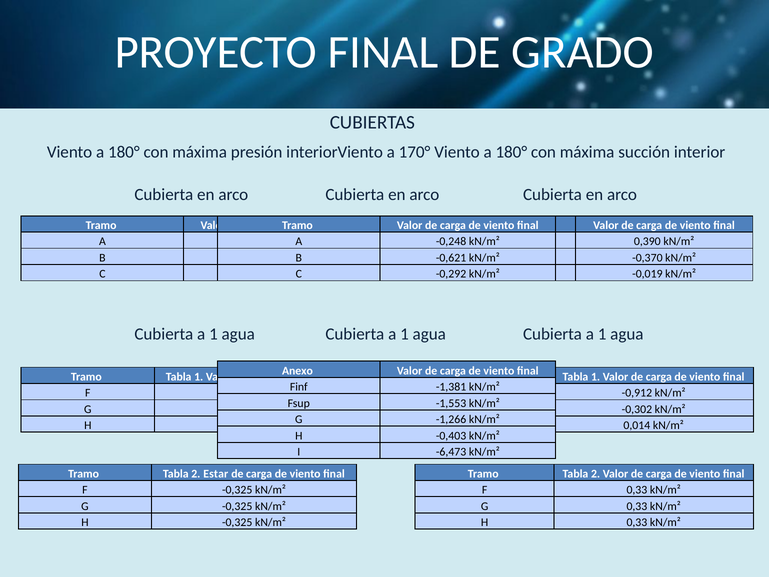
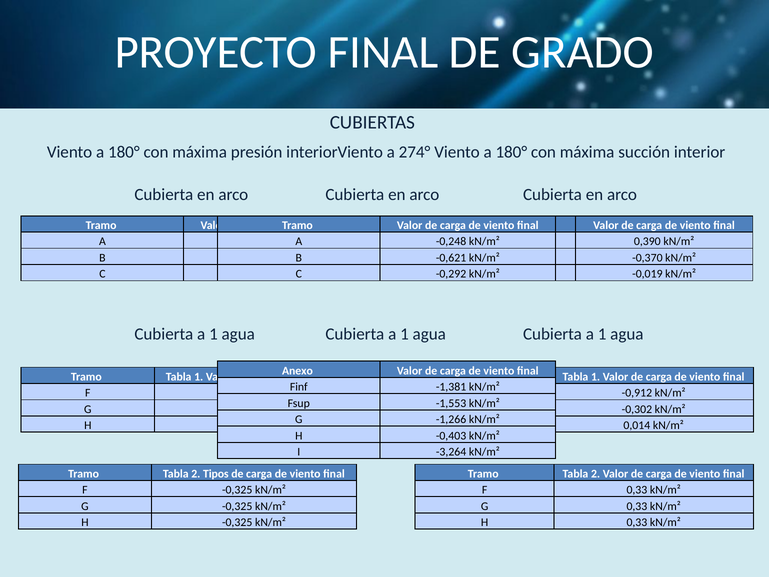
170°: 170° -> 274° (415, 152)
-6,473: -6,473 -> -3,264 (451, 452)
Estar: Estar -> Tipos (216, 474)
